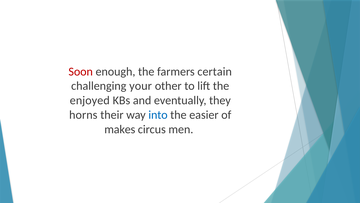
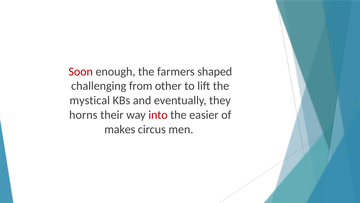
certain: certain -> shaped (215, 71)
your: your -> from (141, 86)
enjoyed: enjoyed -> mystical (90, 100)
into colour: blue -> red (158, 115)
